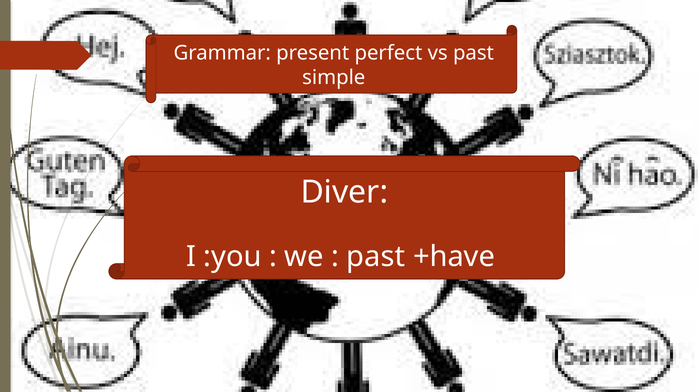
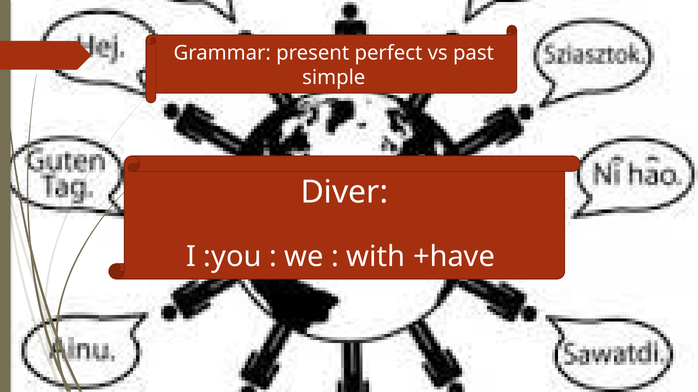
past: past -> with (376, 257)
